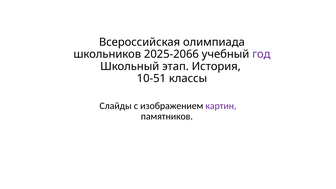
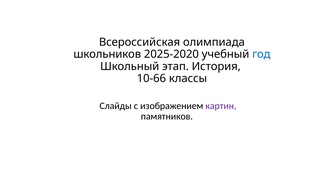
2025-2066: 2025-2066 -> 2025-2020 (171, 54)
год colour: purple -> blue (261, 54)
10-51: 10-51 -> 10-66 (151, 78)
